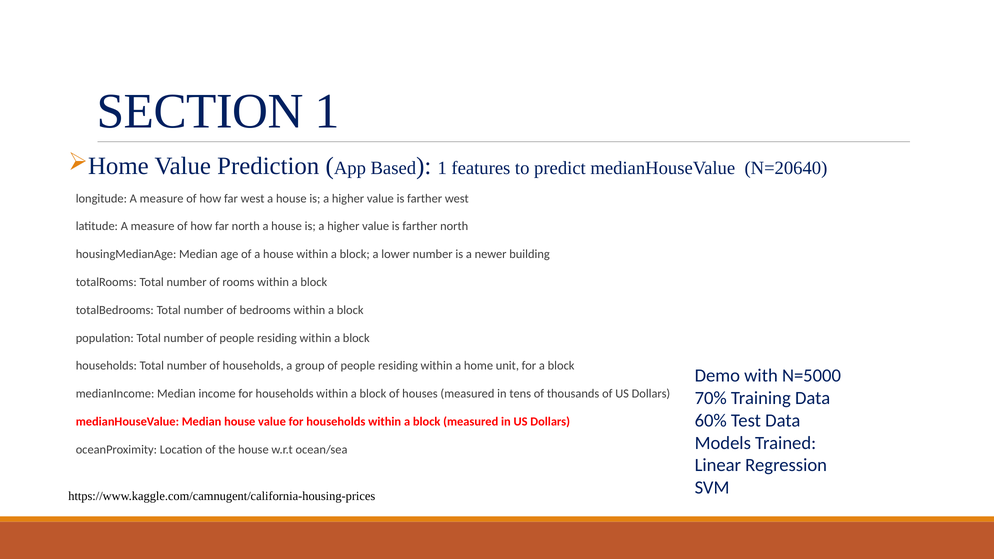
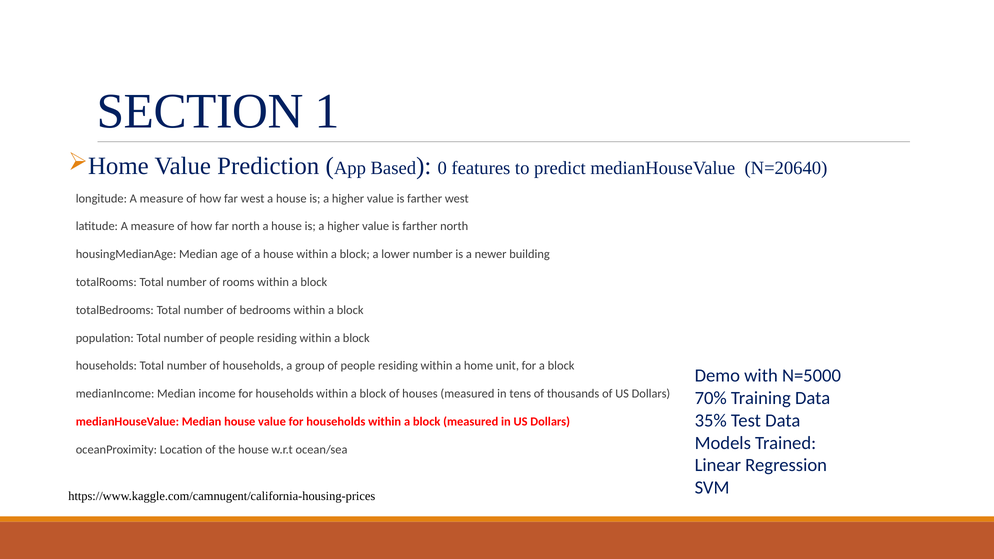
1: 1 -> 0 (442, 168)
60%: 60% -> 35% (711, 421)
